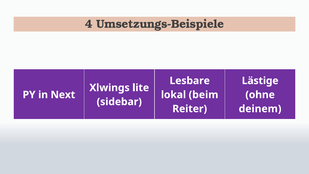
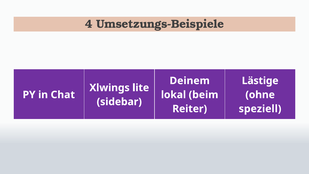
Lesbare: Lesbare -> Deinem (190, 81)
Next: Next -> Chat (63, 95)
deinem: deinem -> speziell (260, 109)
